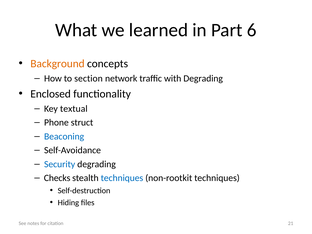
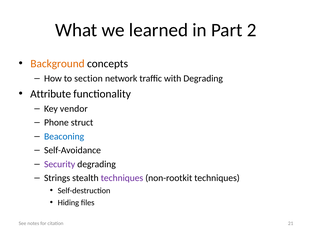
6: 6 -> 2 (252, 30)
Enclosed: Enclosed -> Attribute (51, 94)
textual: textual -> vendor (74, 109)
Security colour: blue -> purple (60, 164)
Checks: Checks -> Strings (57, 178)
techniques colour: blue -> purple (122, 178)
